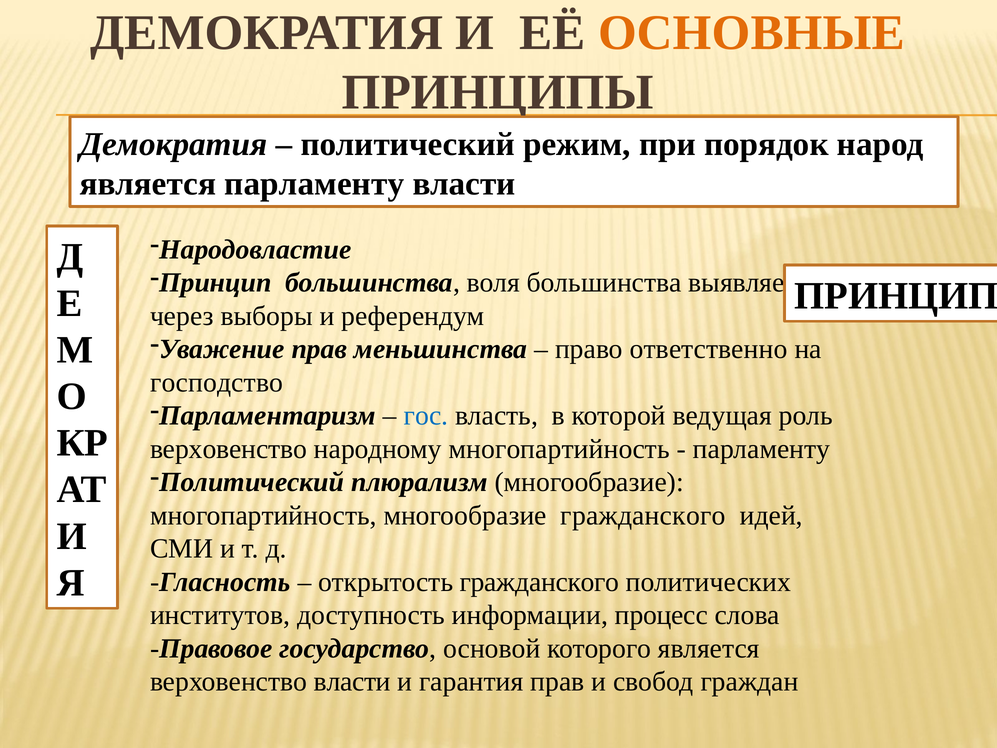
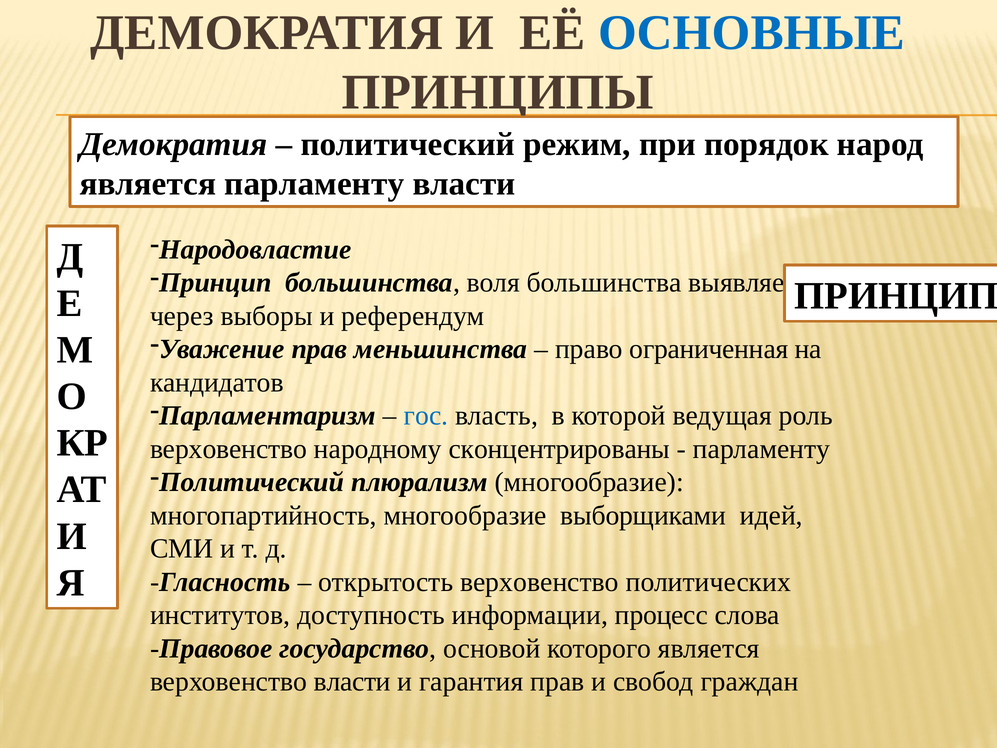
ОСНОВНЫЕ colour: orange -> blue (751, 33)
ответственно: ответственно -> ограниченная (709, 349)
господство: господство -> кандидатов (217, 382)
народному многопартийность: многопартийность -> сконцентрированы (559, 449)
многообразие гражданского: гражданского -> выборщиками (643, 515)
открытость гражданского: гражданского -> верховенство (539, 582)
